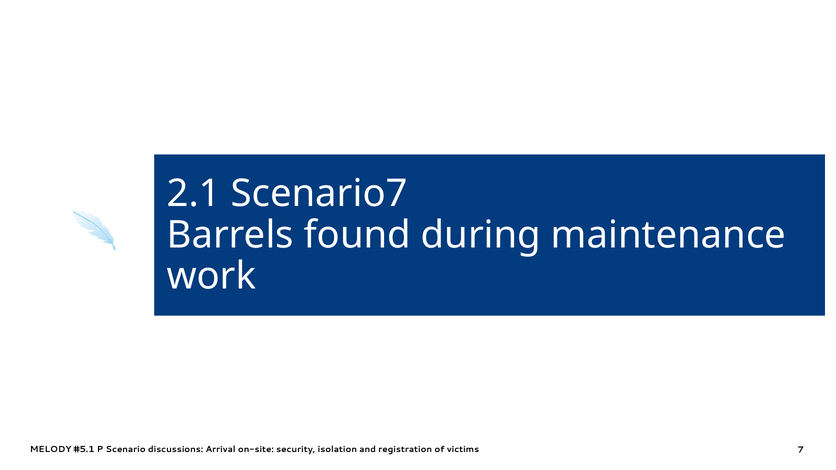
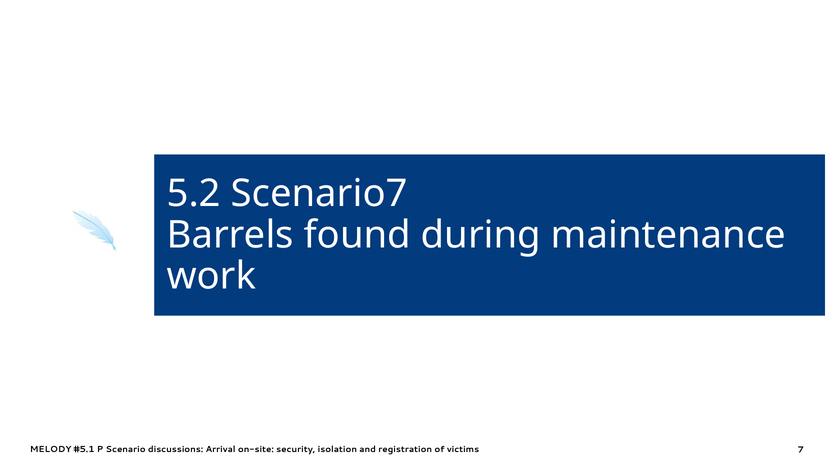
2.1: 2.1 -> 5.2 (194, 194)
